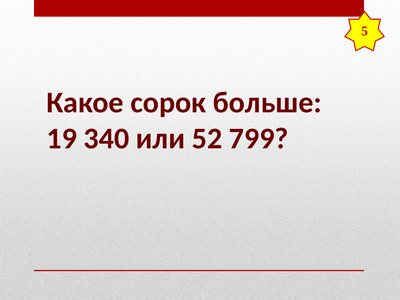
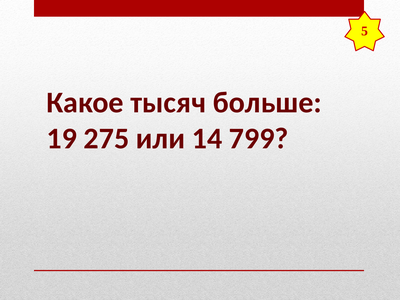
сорок: сорок -> тысяч (168, 103)
340: 340 -> 275 (106, 139)
52: 52 -> 14 (207, 139)
